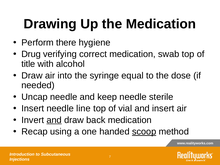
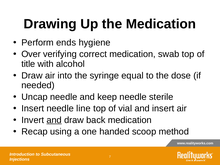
there: there -> ends (66, 43)
Drug: Drug -> Over (31, 54)
scoop underline: present -> none (144, 132)
